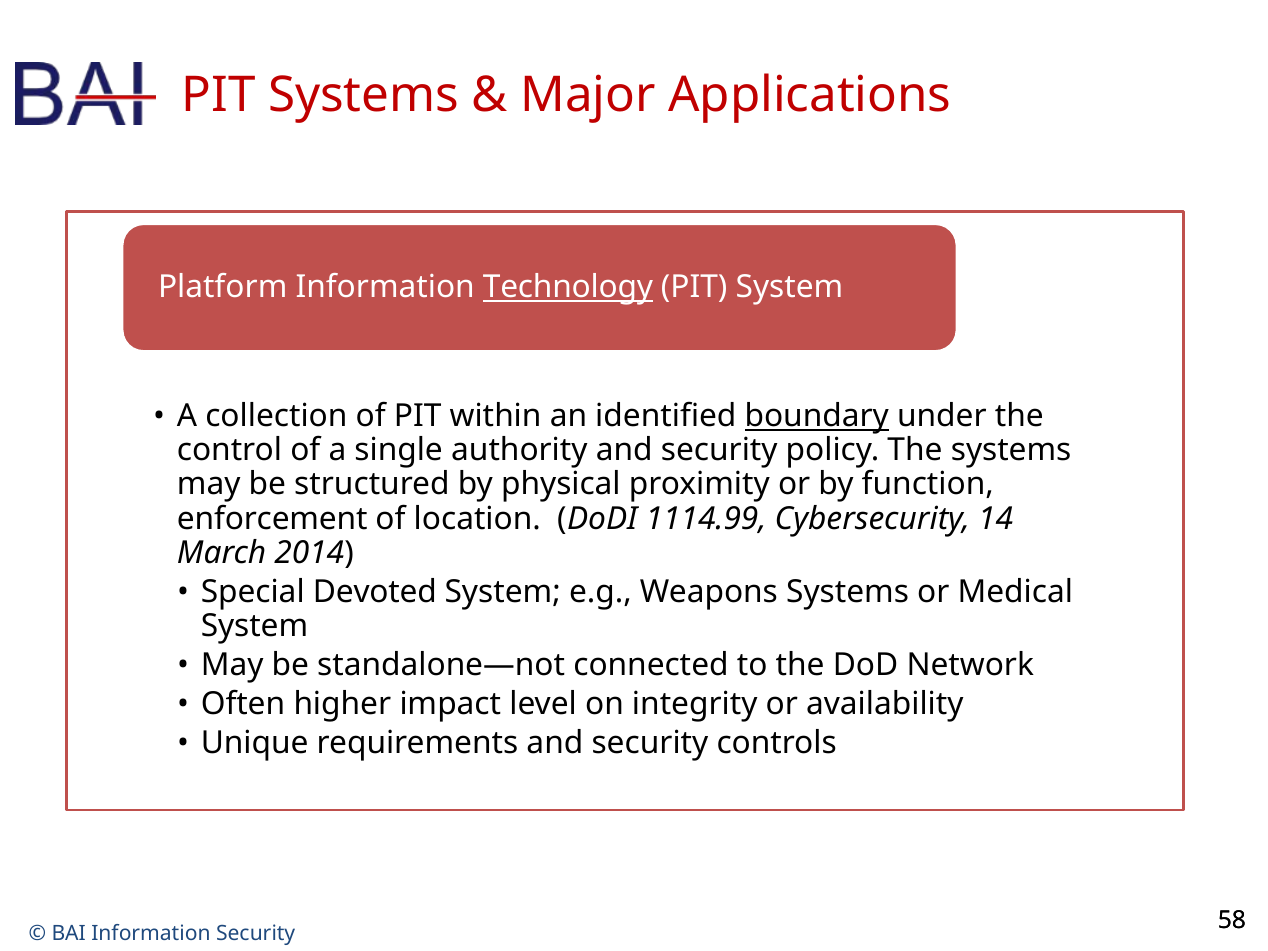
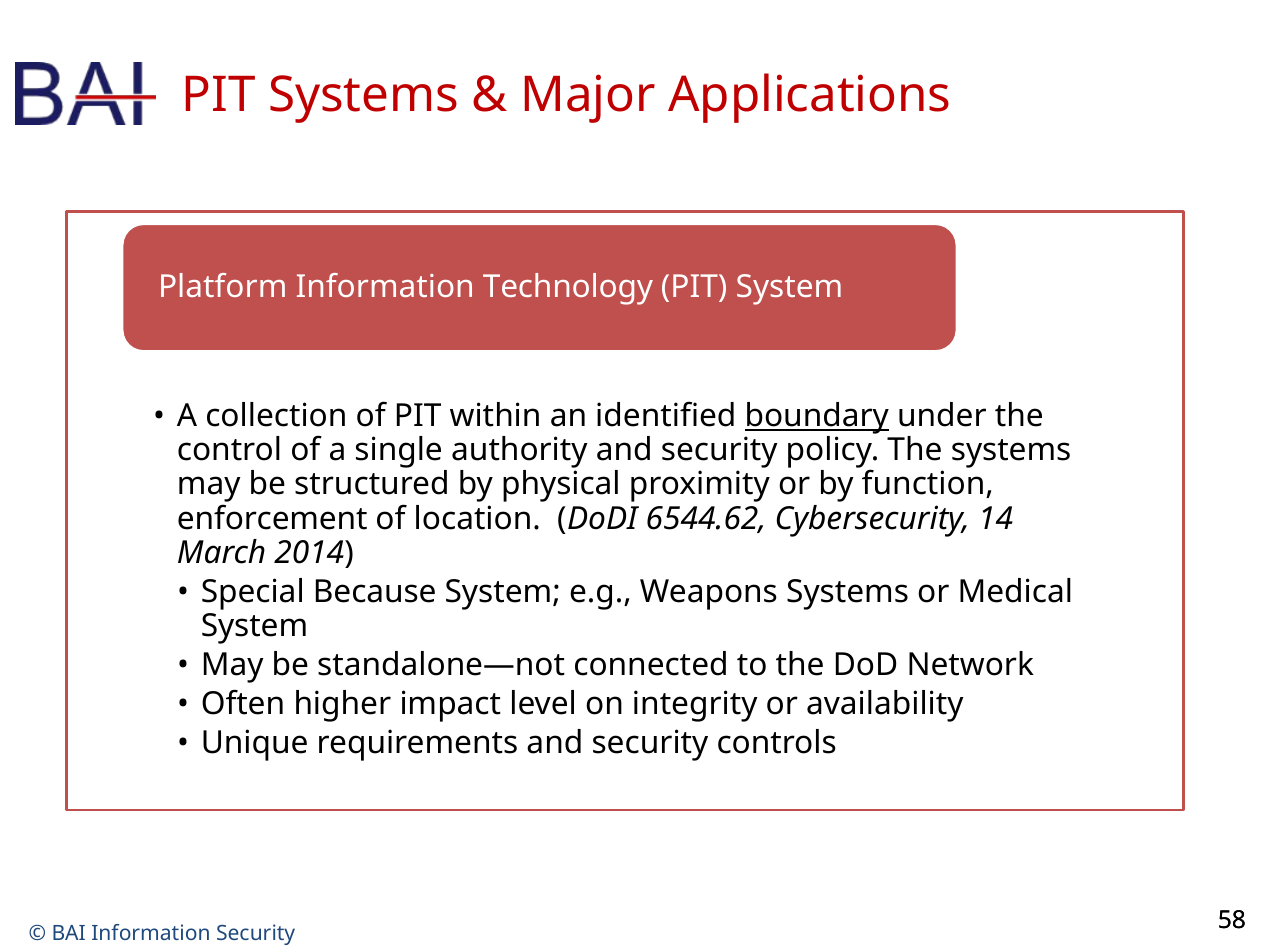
Technology underline: present -> none (568, 287)
1114.99: 1114.99 -> 6544.62 (706, 519)
Devoted: Devoted -> Because (375, 592)
